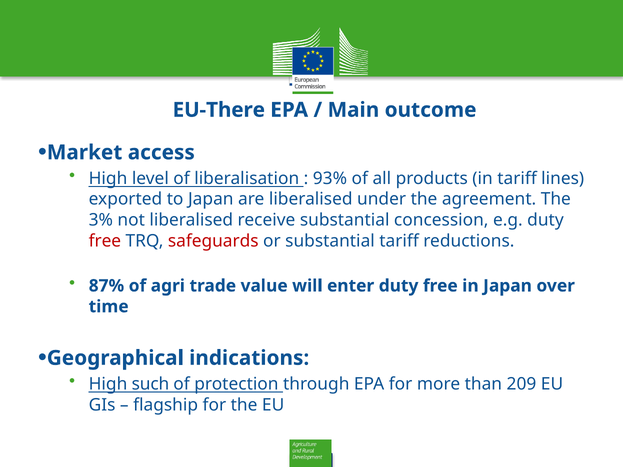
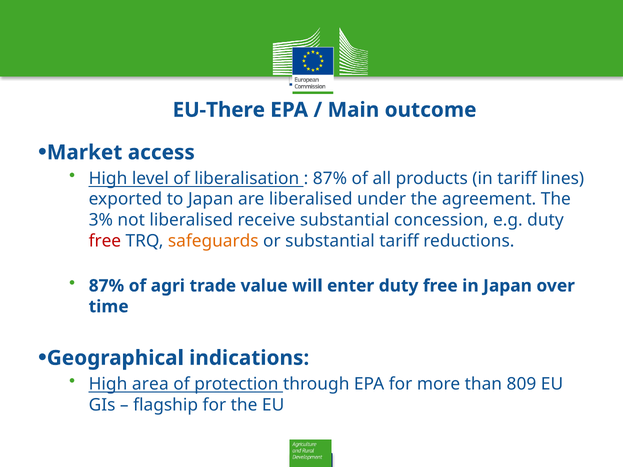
93%: 93% -> 87% (330, 179)
safeguards colour: red -> orange (213, 241)
such: such -> area (150, 384)
209: 209 -> 809 (521, 384)
